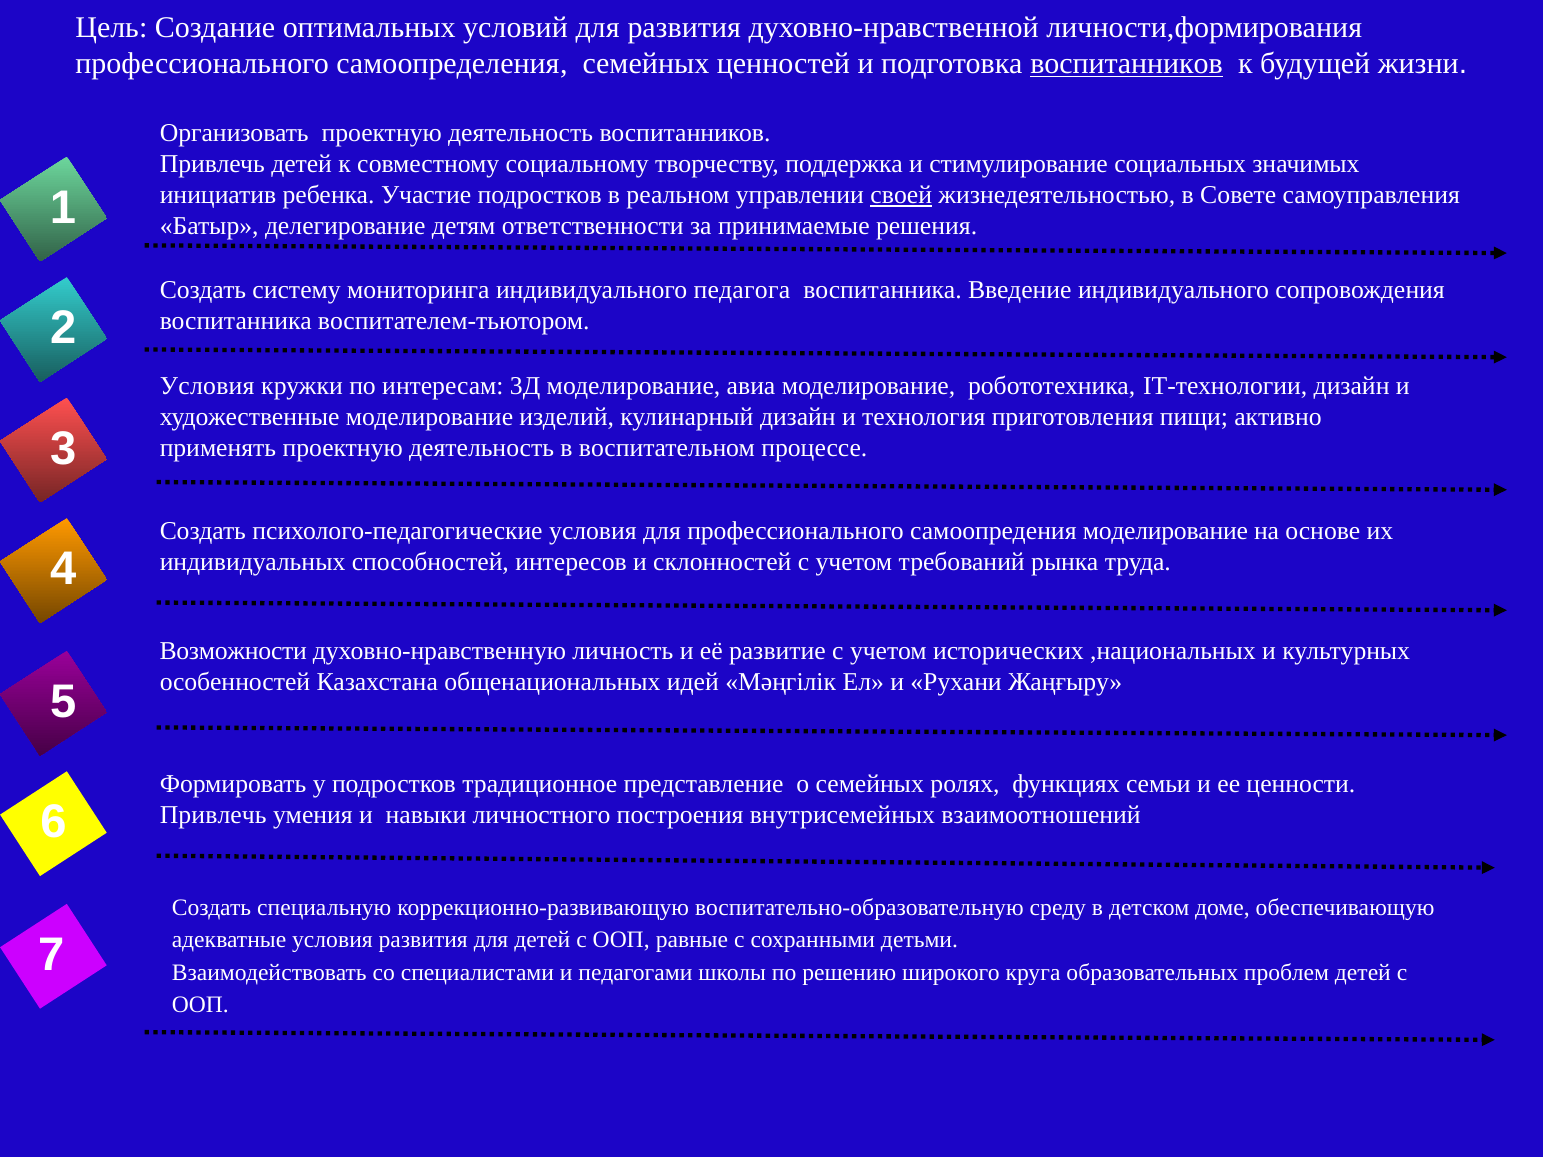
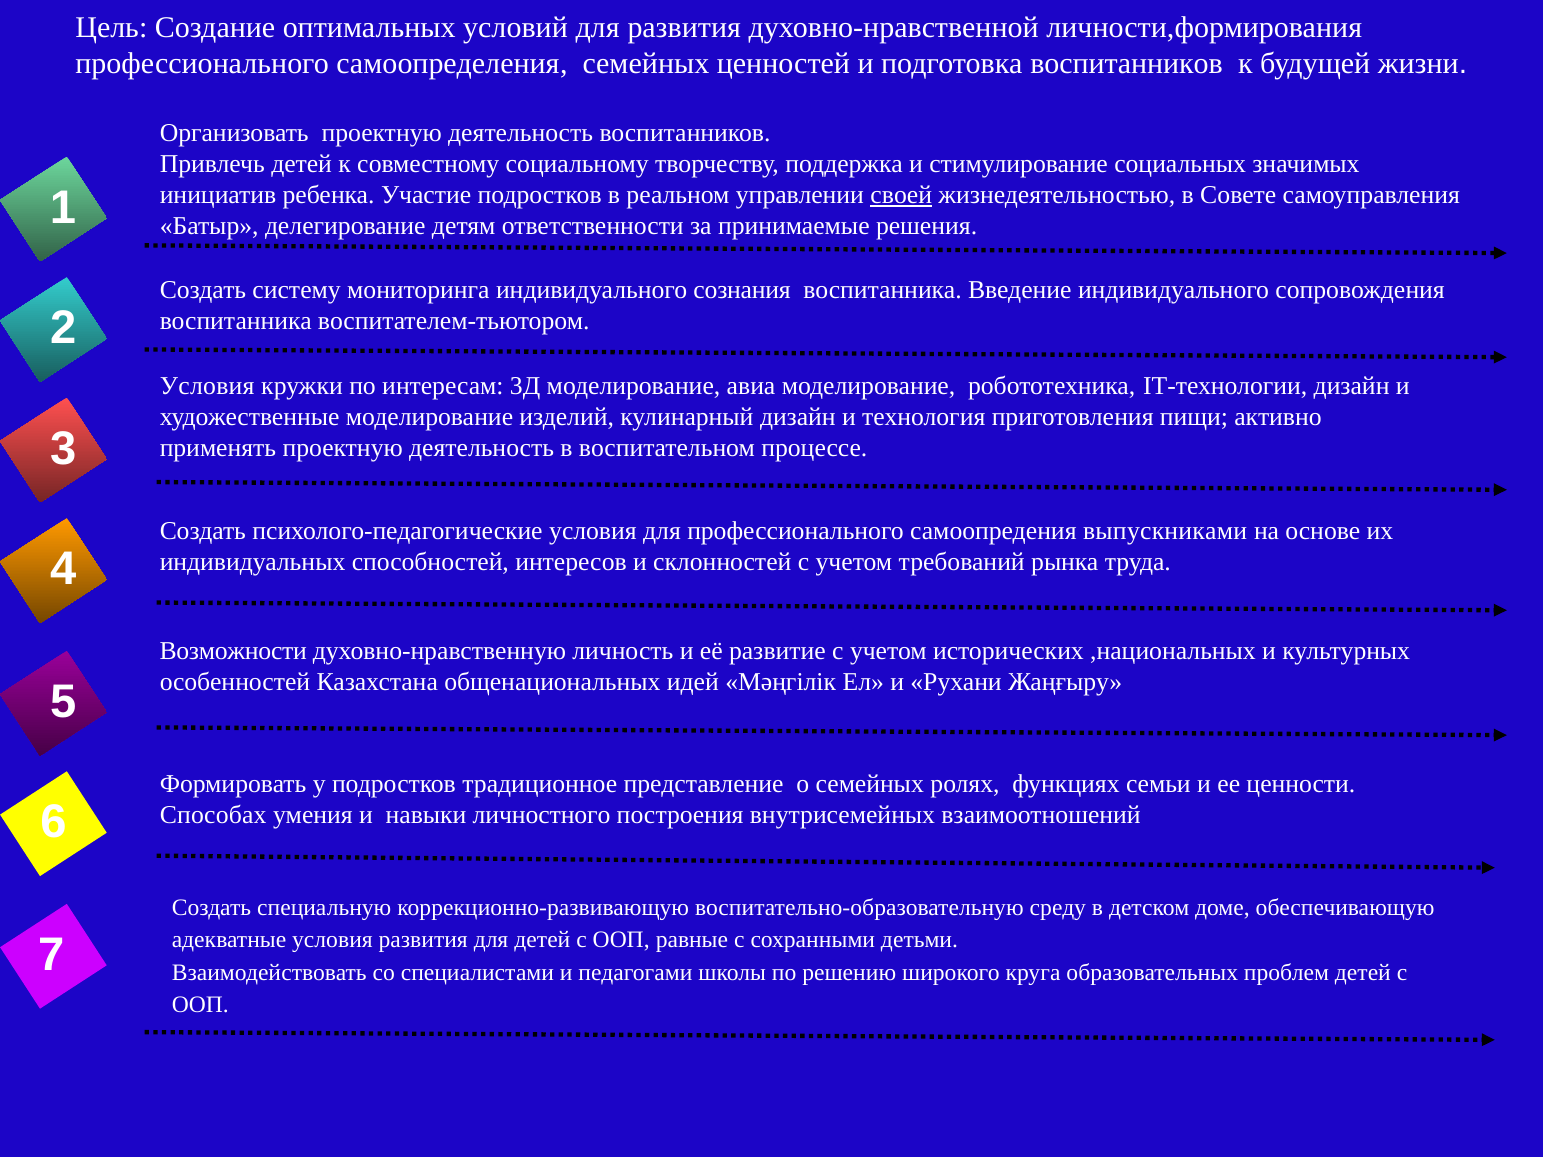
воспитанников underline: present -> none (1127, 64)
педагога: педагога -> сознания (742, 290)
самоопредения моделирование: моделирование -> выпускниками (1165, 531)
Привлечь: Привлечь -> Способах (213, 815)
